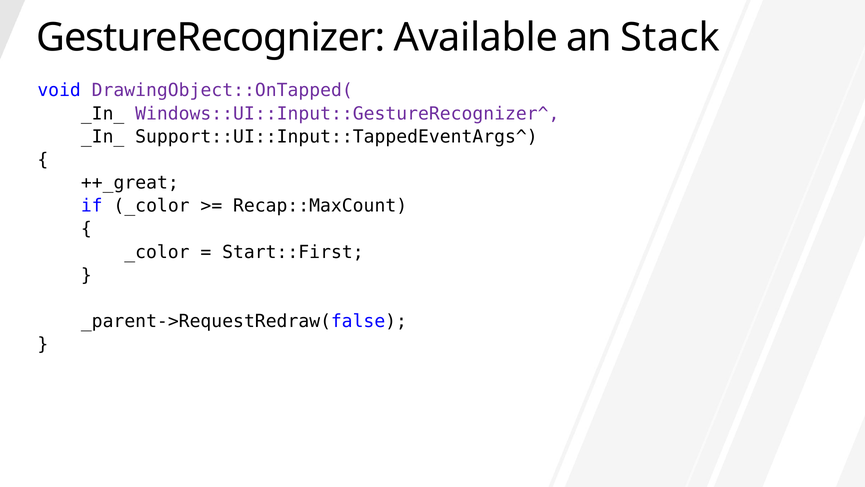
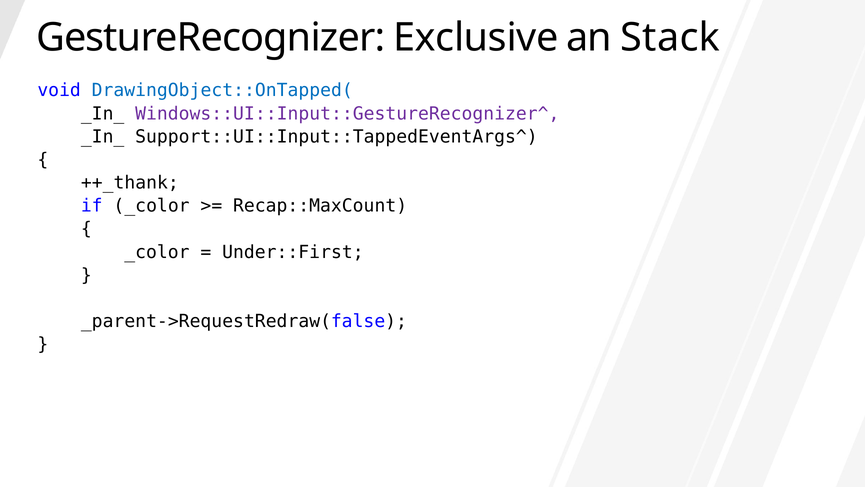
Available: Available -> Exclusive (476, 38)
DrawingObject::OnTapped( colour: purple -> blue (222, 90)
++_great: ++_great -> ++_thank (130, 183)
Start::First: Start::First -> Under::First (293, 252)
